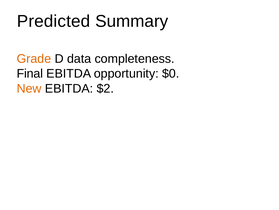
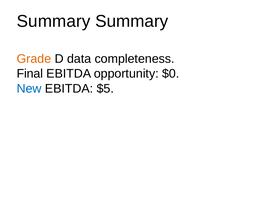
Predicted: Predicted -> Summary (54, 21)
New colour: orange -> blue (29, 88)
$2: $2 -> $5 (105, 88)
